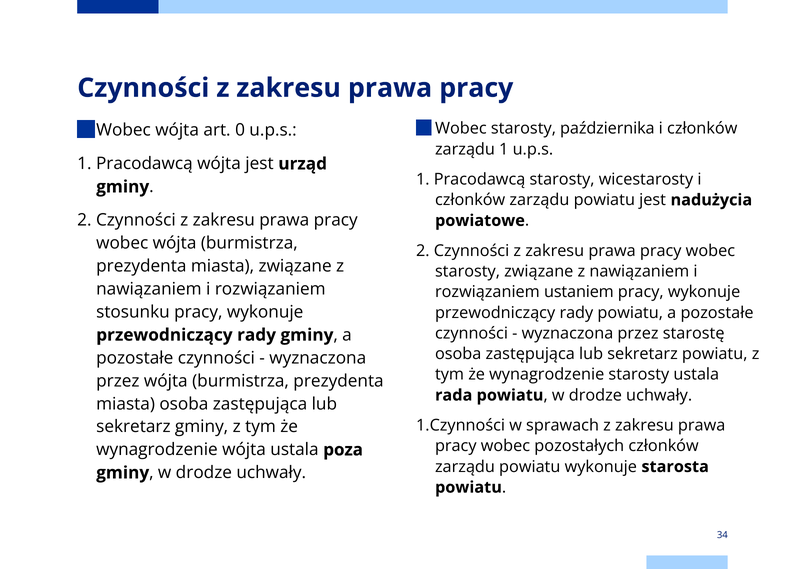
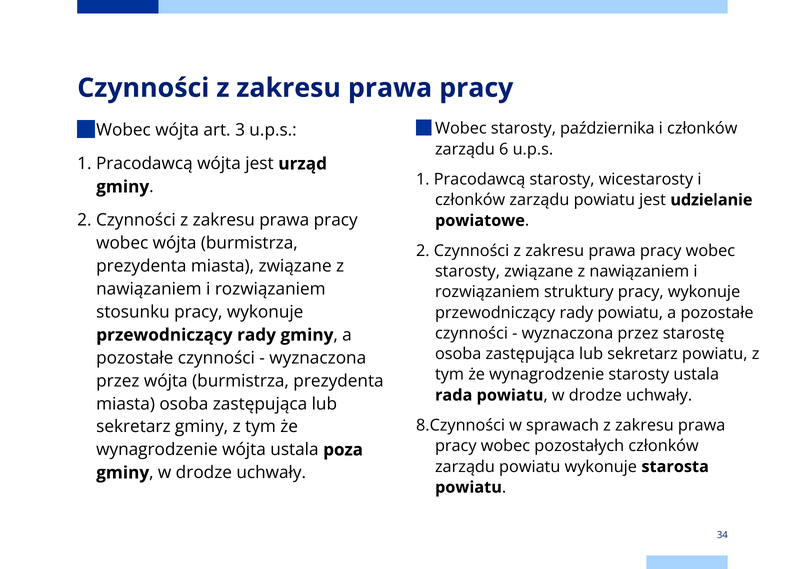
0: 0 -> 3 (240, 130)
zarządu 1: 1 -> 6 (504, 149)
nadużycia: nadużycia -> udzielanie (711, 200)
ustaniem: ustaniem -> struktury (579, 292)
1.Czynności: 1.Czynności -> 8.Czynności (461, 426)
